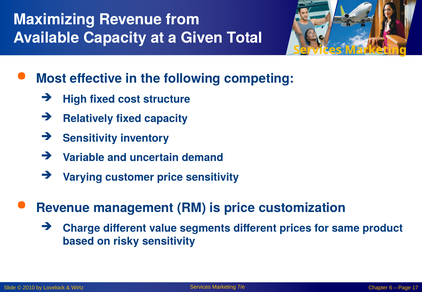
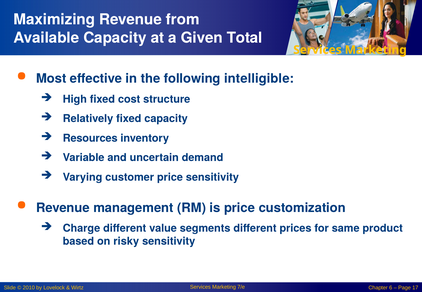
competing: competing -> intelligible (259, 79)
Sensitivity: Sensitivity -> Resources (90, 138)
